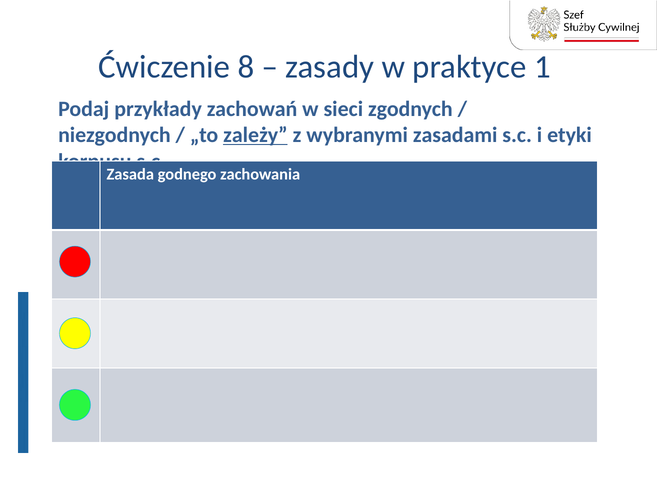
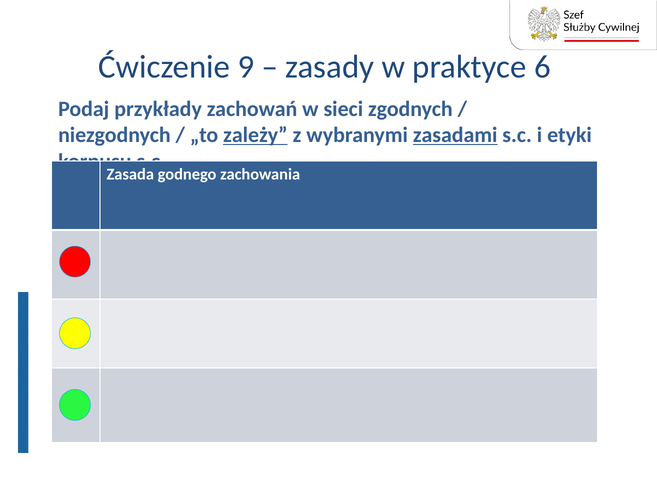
8: 8 -> 9 (246, 67)
1: 1 -> 6 (542, 67)
zasadami underline: none -> present (455, 135)
